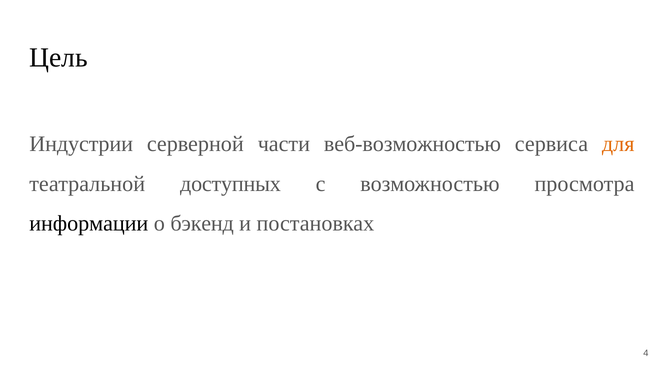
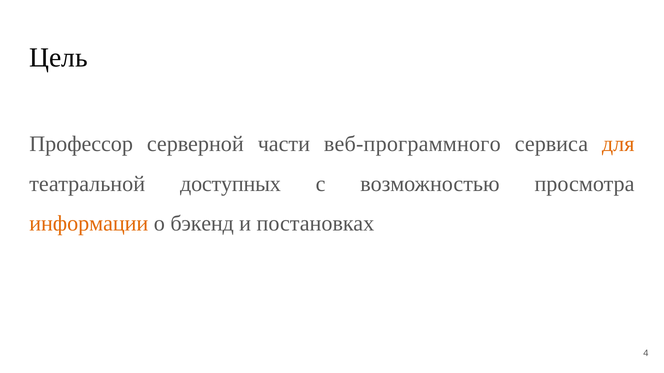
Индустрии: Индустрии -> Профессор (81, 144)
веб-возможностью: веб-возможностью -> веб-программного (412, 144)
информации colour: black -> orange (89, 224)
